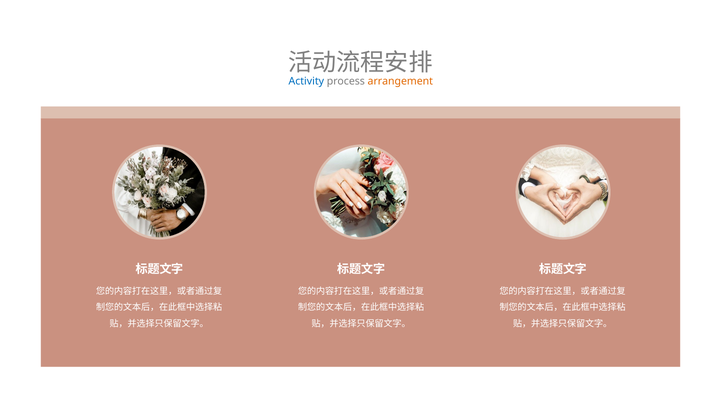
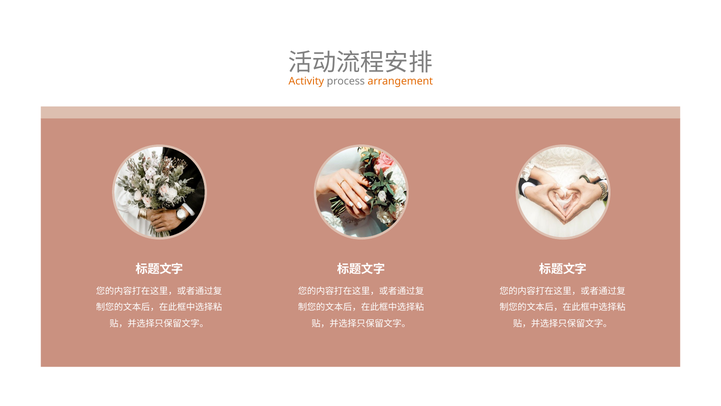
Activity colour: blue -> orange (306, 81)
